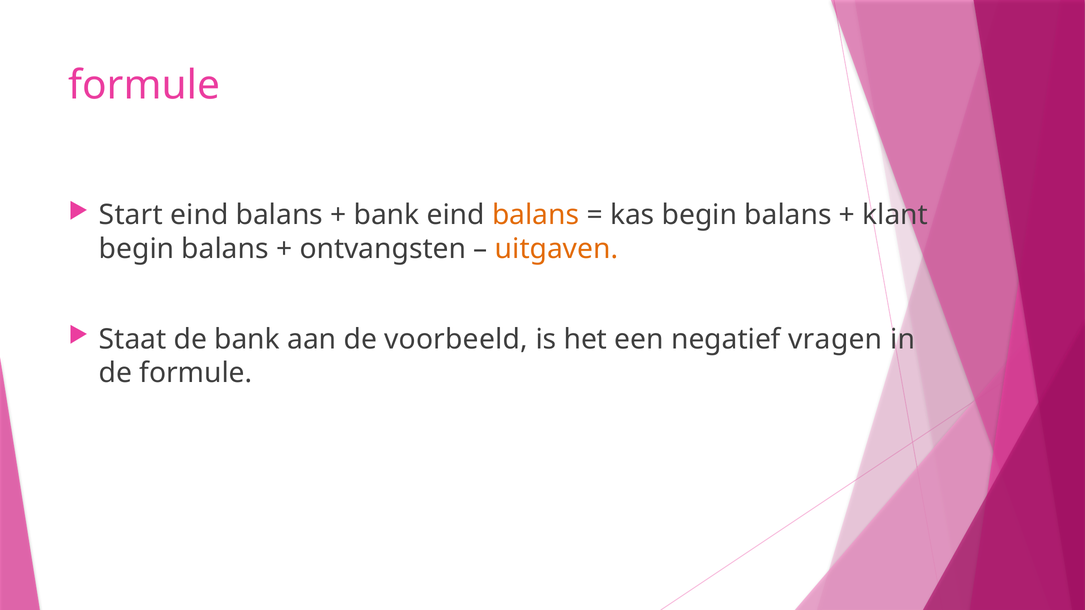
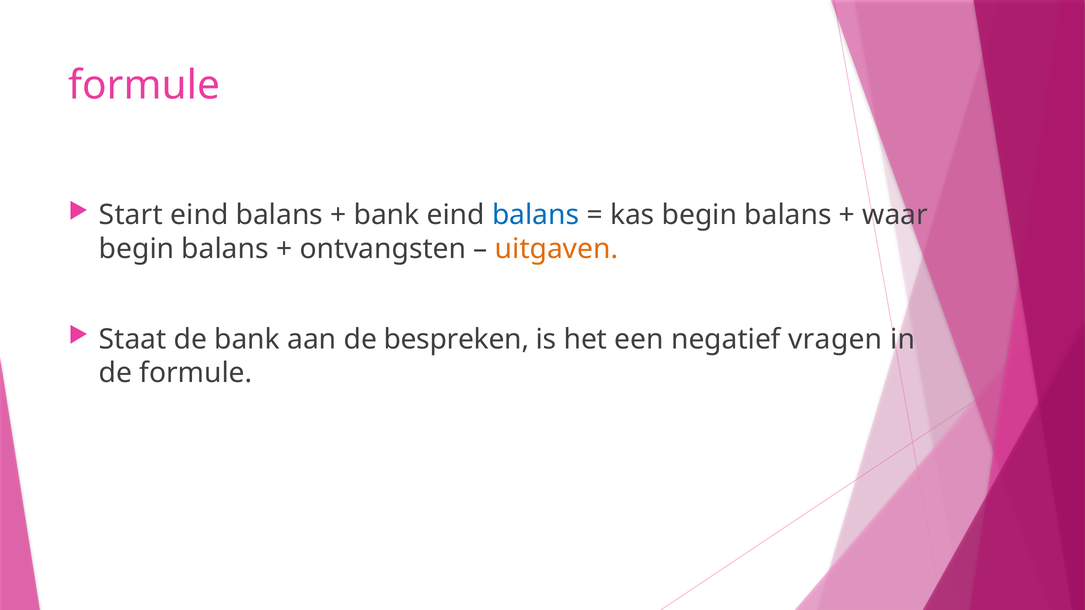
balans colour: orange -> blue (536, 215)
klant: klant -> waar (895, 215)
voorbeeld: voorbeeld -> bespreken (456, 339)
